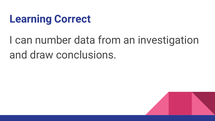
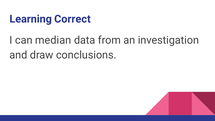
number: number -> median (53, 40)
